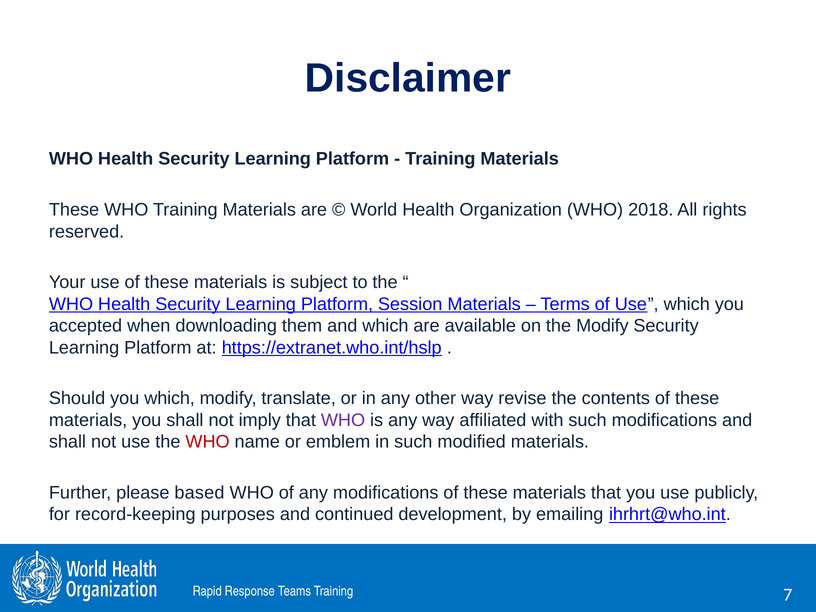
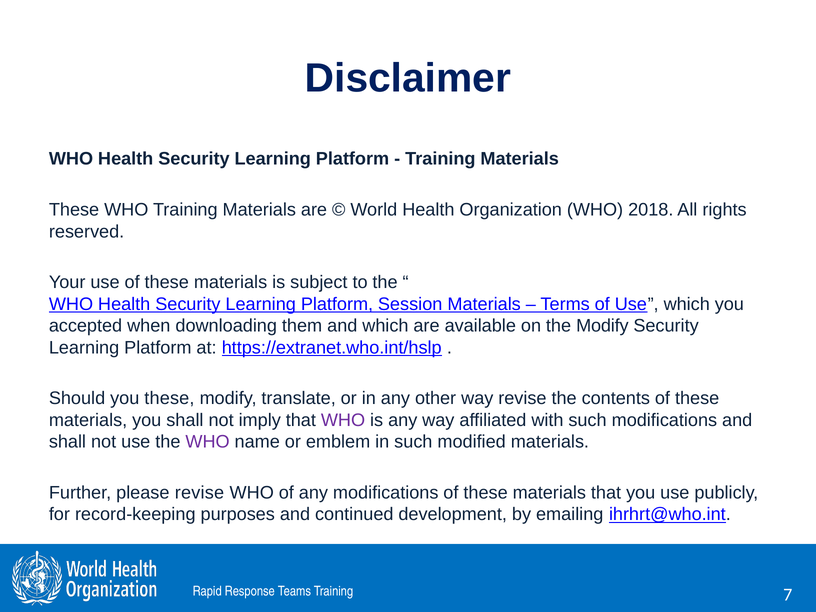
you which: which -> these (169, 398)
WHO colour: red -> purple (208, 442)
please based: based -> revise (199, 493)
